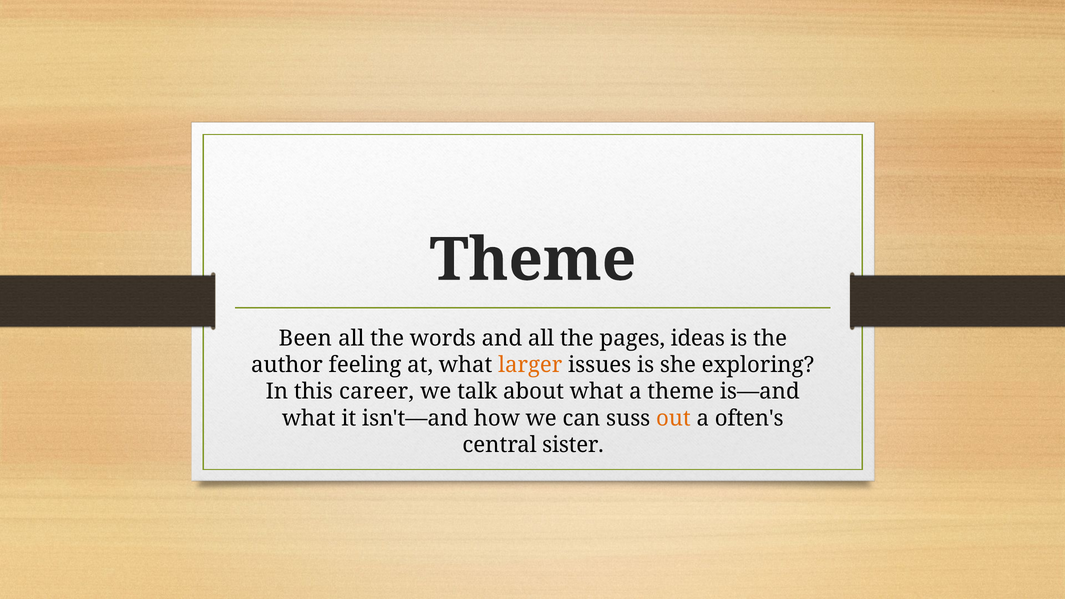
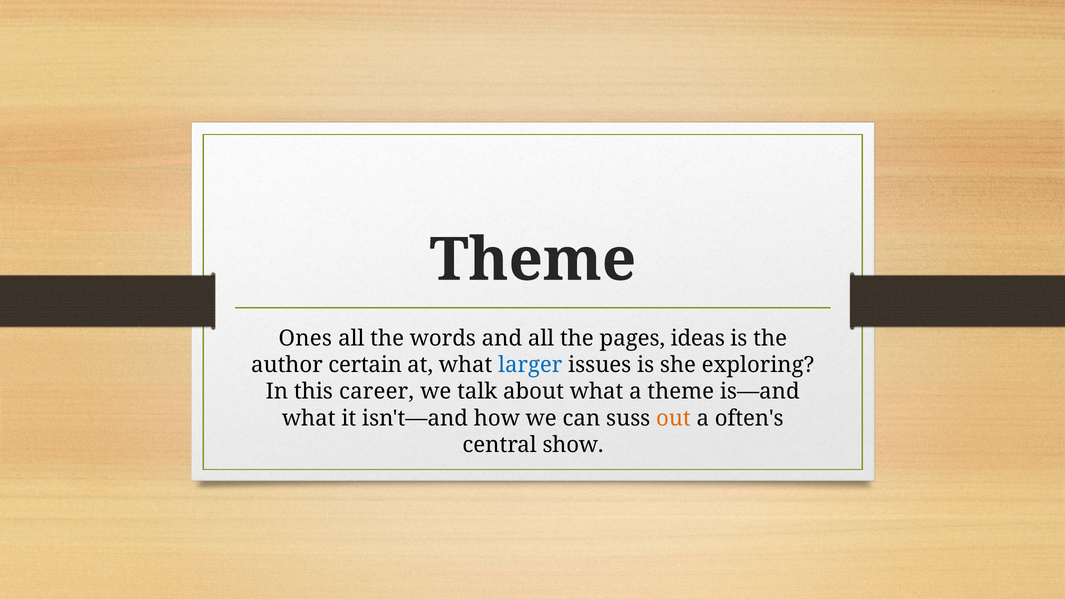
Been: Been -> Ones (305, 338)
feeling: feeling -> certain (365, 365)
larger colour: orange -> blue (530, 365)
sister: sister -> show (573, 445)
